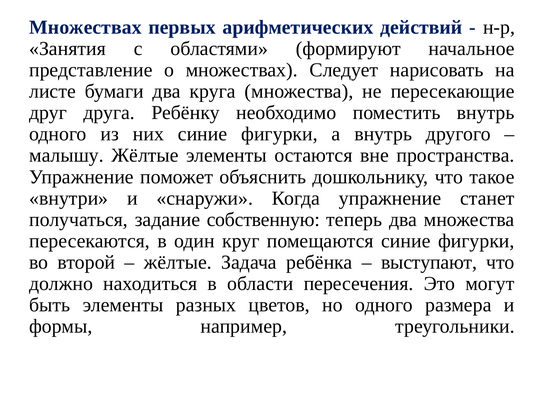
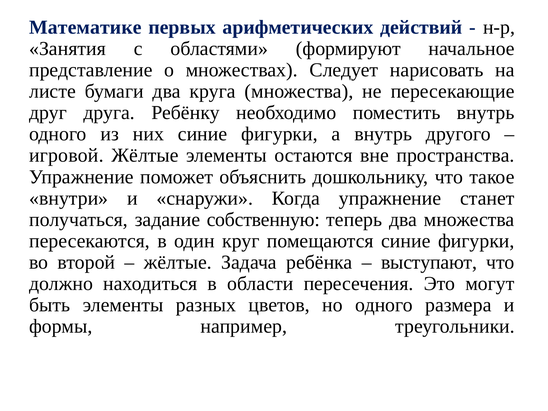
Множествах: Множествах -> Математике (85, 27)
малышу: малышу -> игровой (66, 155)
